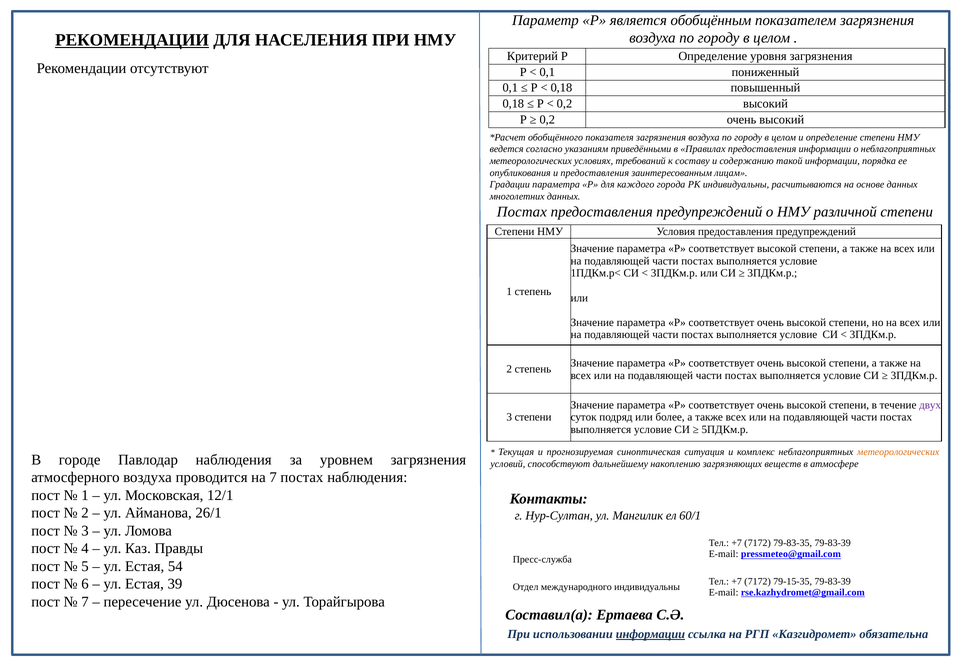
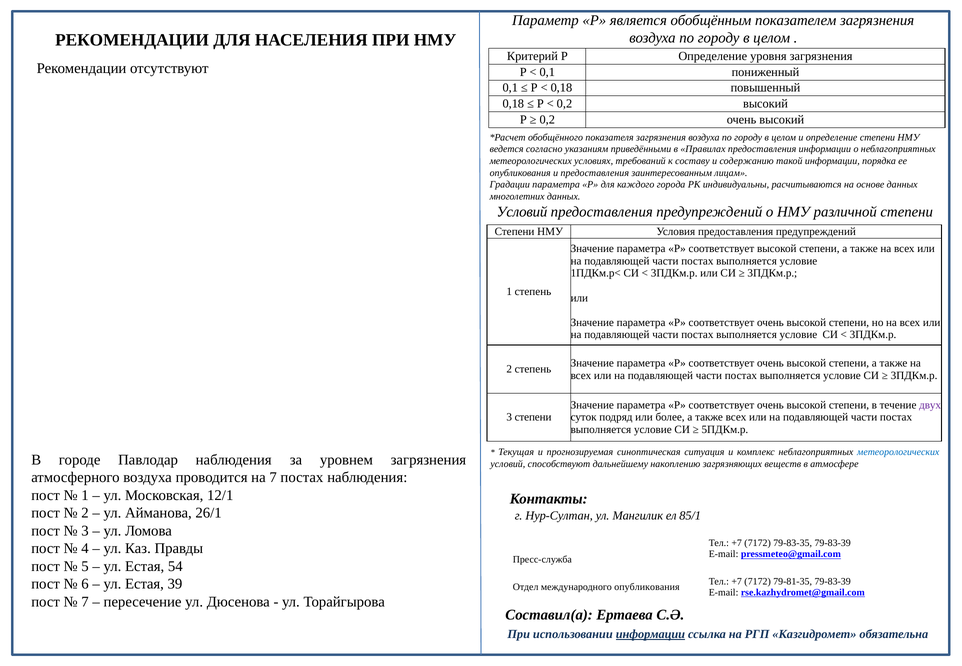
РЕКОМЕНДАЦИИ underline: present -> none (132, 40)
Постах: Постах -> Условий (522, 212)
метеорологических colour: orange -> blue (898, 452)
60/1: 60/1 -> 85/1 (690, 516)
79-15-35: 79-15-35 -> 79-81-35 (793, 582)
международного индивидуальны: индивидуальны -> опубликования (647, 587)
